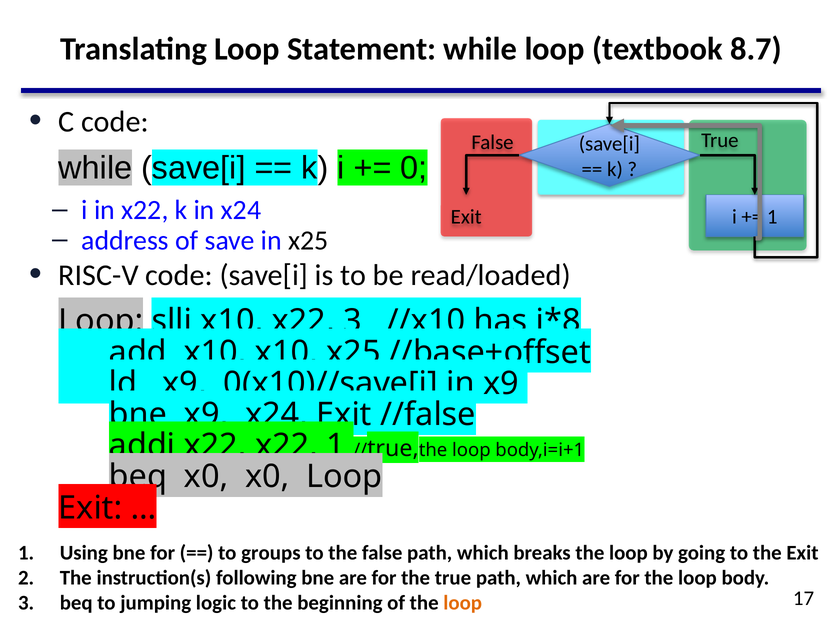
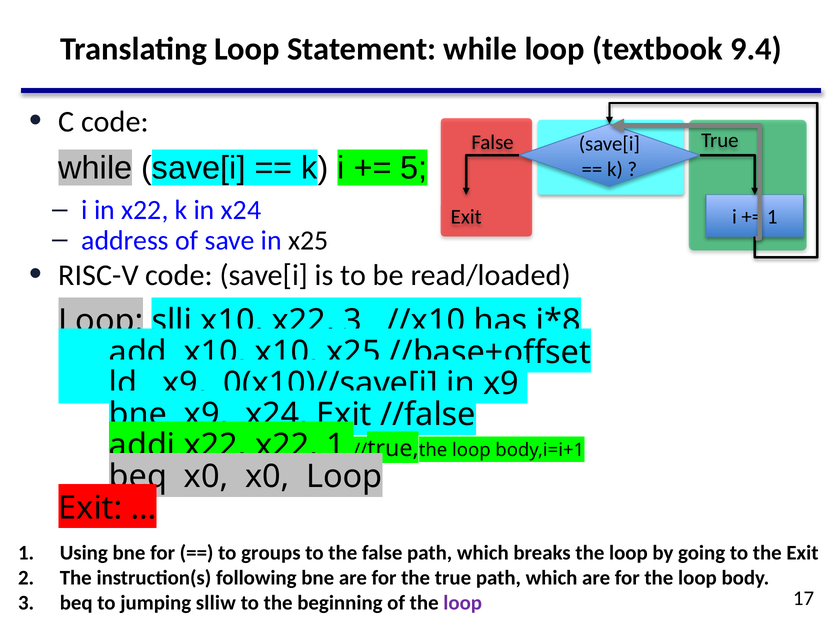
8.7: 8.7 -> 9.4 (756, 49)
0: 0 -> 5 (414, 168)
logic: logic -> slliw (216, 603)
loop colour: orange -> purple (463, 603)
